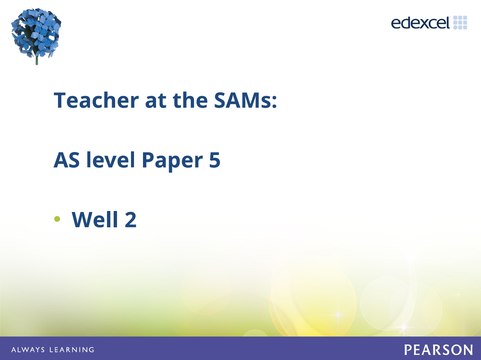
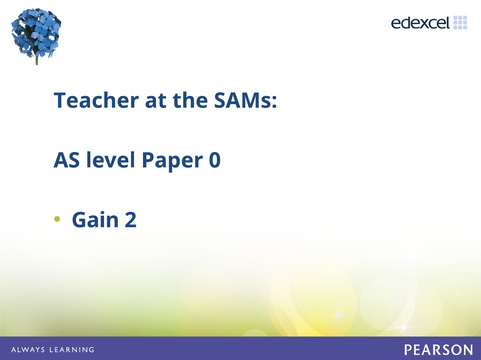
5: 5 -> 0 (215, 161)
Well: Well -> Gain (95, 221)
